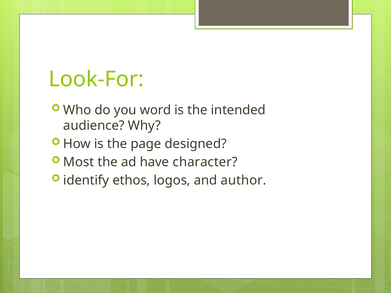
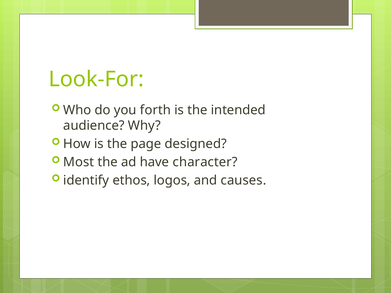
word: word -> forth (155, 110)
author: author -> causes (243, 180)
